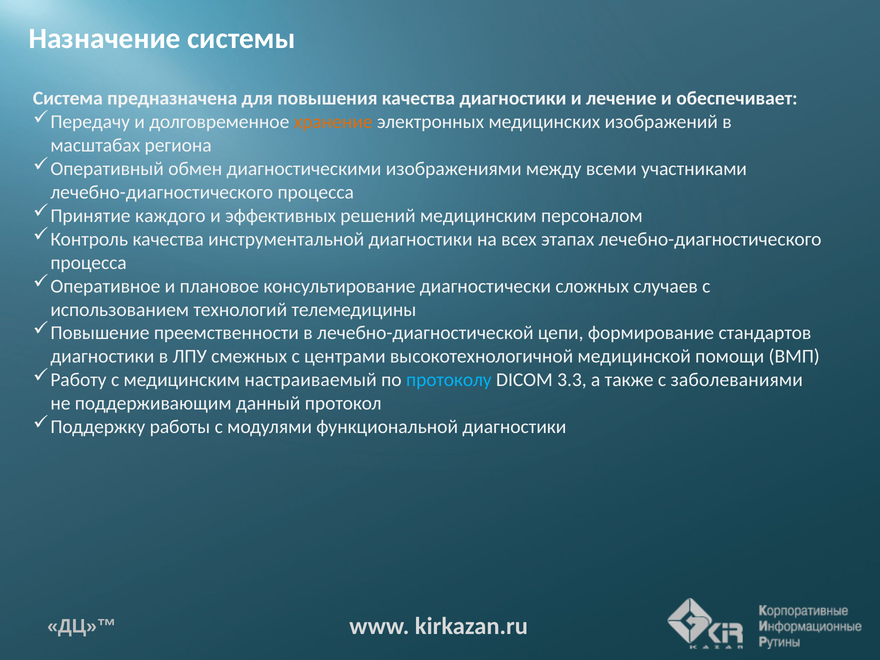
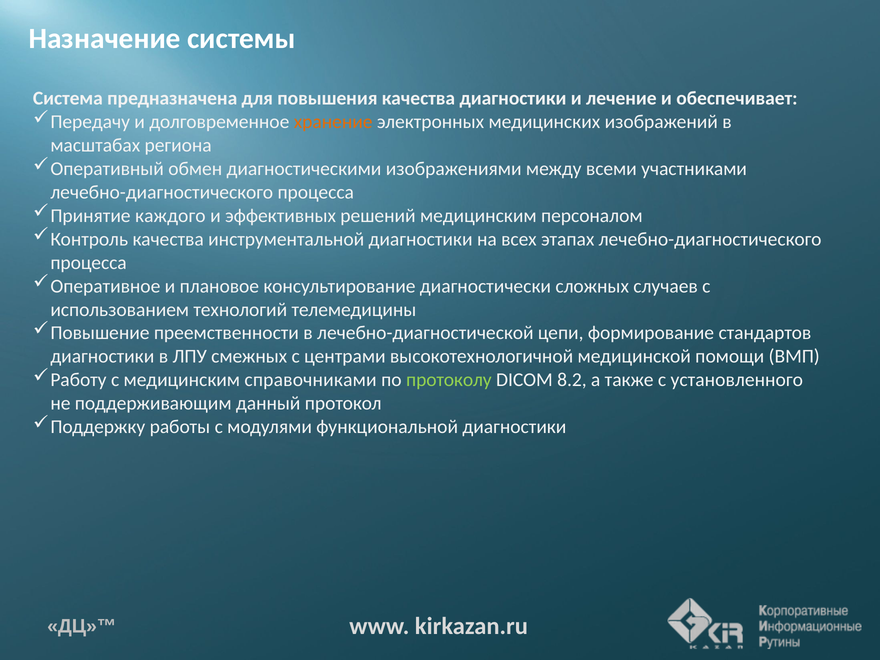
настраиваемый: настраиваемый -> справочниками (311, 380)
протоколу colour: light blue -> light green (449, 380)
3.3: 3.3 -> 8.2 (572, 380)
заболеваниями: заболеваниями -> установленного (737, 380)
